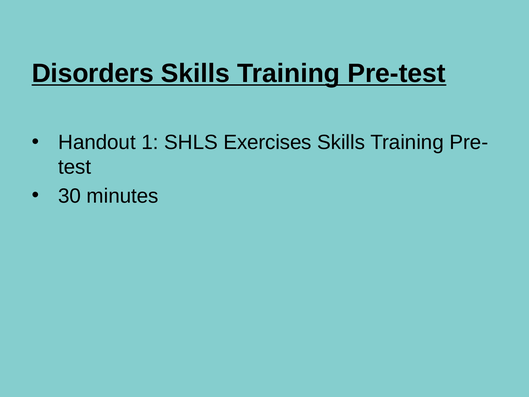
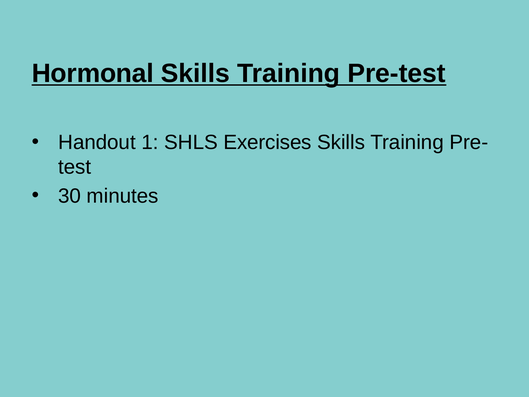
Disorders: Disorders -> Hormonal (93, 73)
